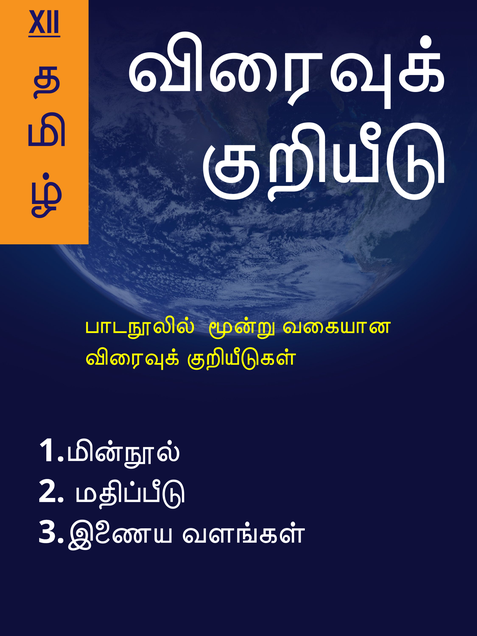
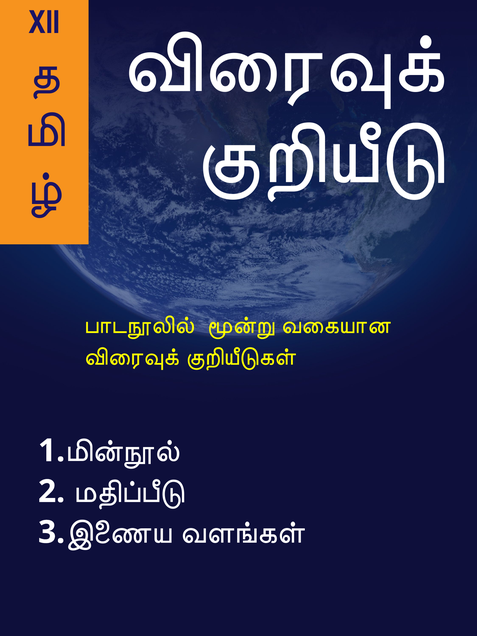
XII underline: present -> none (44, 23)
